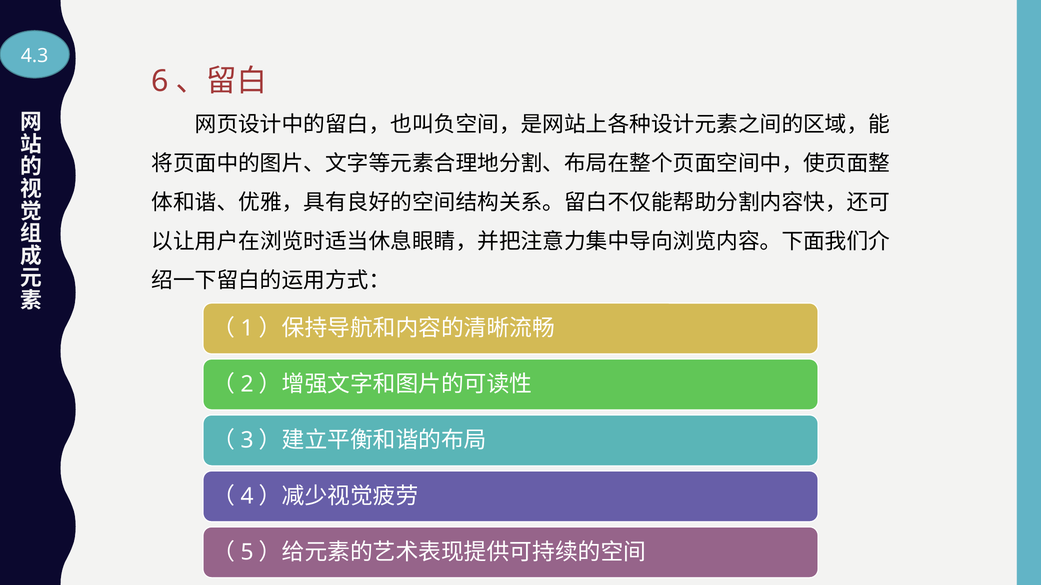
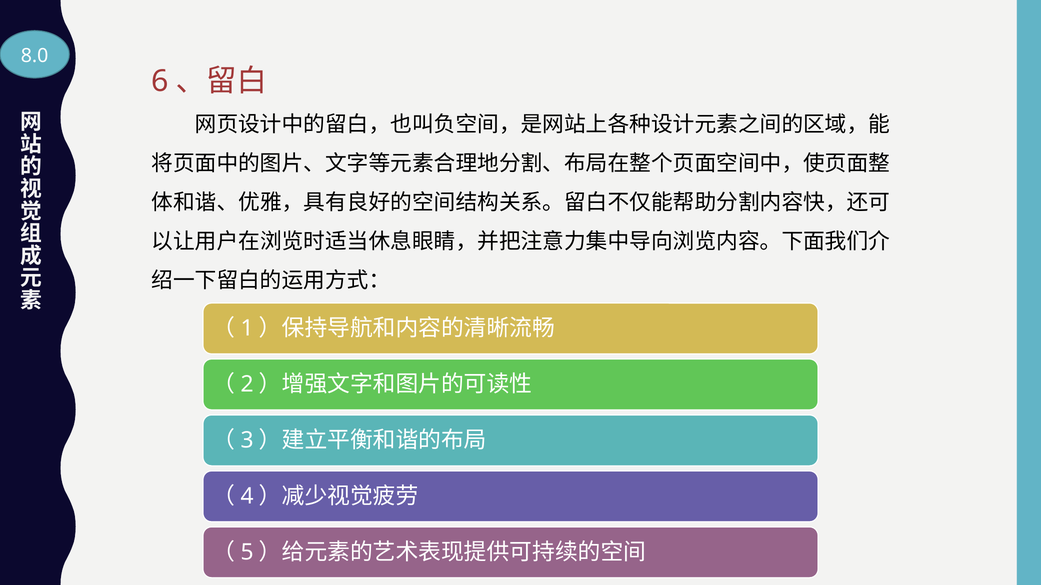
4.3: 4.3 -> 8.0 (35, 56)
